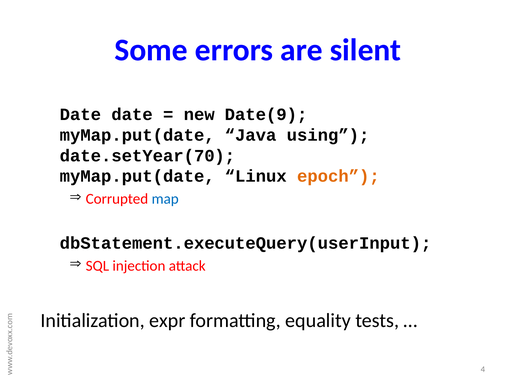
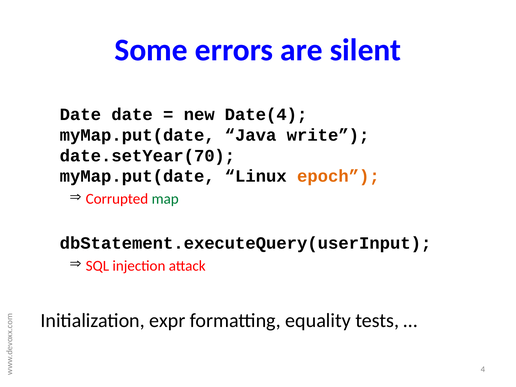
Date(9: Date(9 -> Date(4 (266, 114)
using: using -> write (328, 135)
map colour: blue -> green (165, 199)
